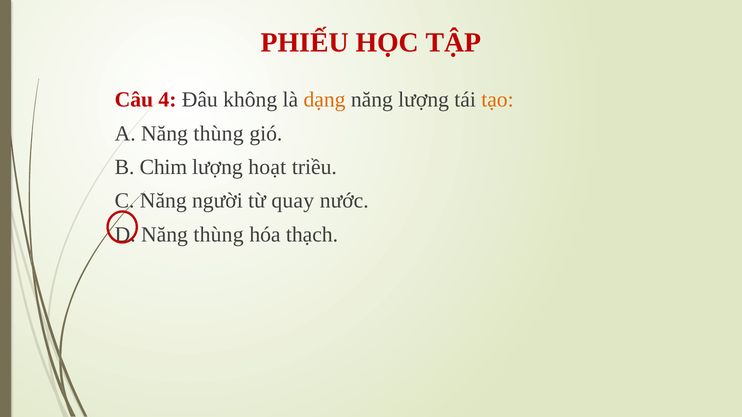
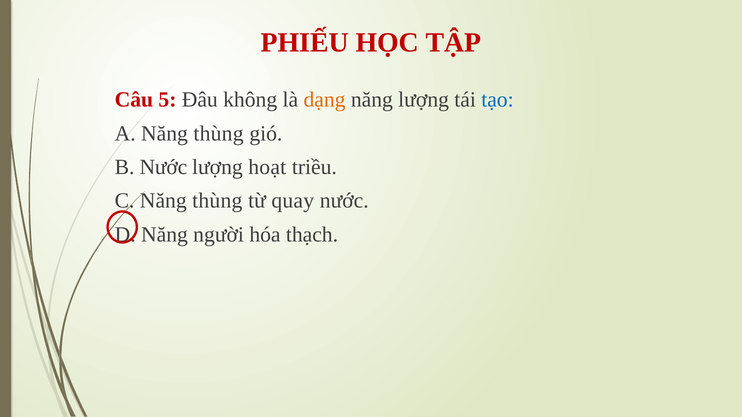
4: 4 -> 5 (168, 100)
tạo colour: orange -> blue (497, 100)
B Chim: Chim -> Nước (163, 167)
người: người -> thùng (217, 201)
thùng: thùng -> người (219, 235)
